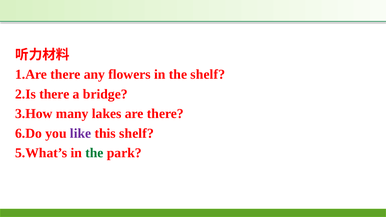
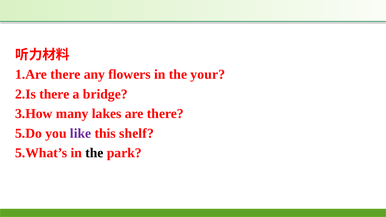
the shelf: shelf -> your (208, 75)
6.Do: 6.Do -> 5.Do (29, 133)
the colour: green -> black (94, 153)
